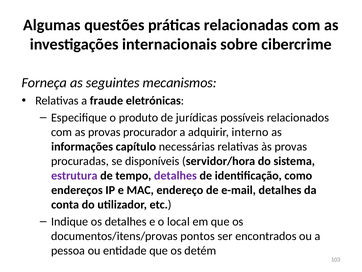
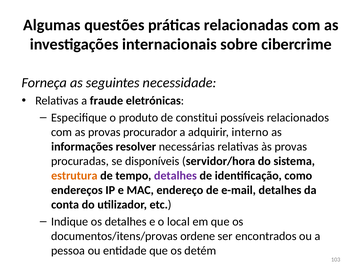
mecanismos: mecanismos -> necessidade (180, 83)
jurídicas: jurídicas -> constitui (197, 117)
capítulo: capítulo -> resolver (136, 146)
estrutura colour: purple -> orange (74, 175)
pontos: pontos -> ordene (198, 236)
